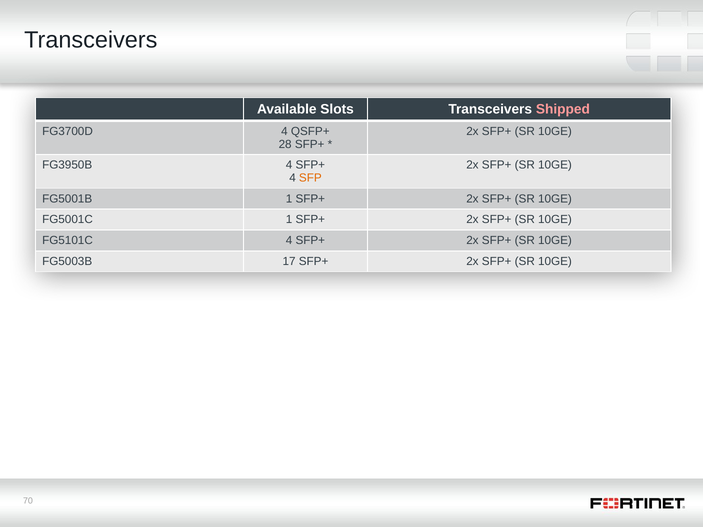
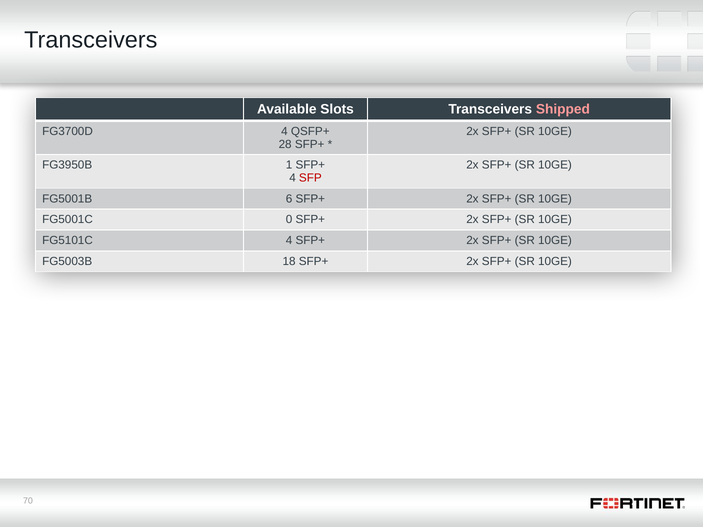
FG3950B 4: 4 -> 1 (289, 165)
SFP colour: orange -> red (310, 178)
FG5001B 1: 1 -> 6 (289, 199)
FG5001C 1: 1 -> 0 (289, 220)
17: 17 -> 18 (289, 262)
